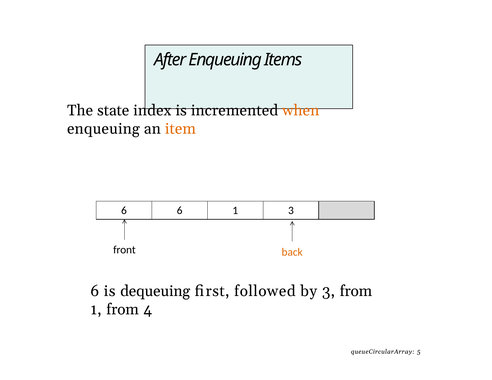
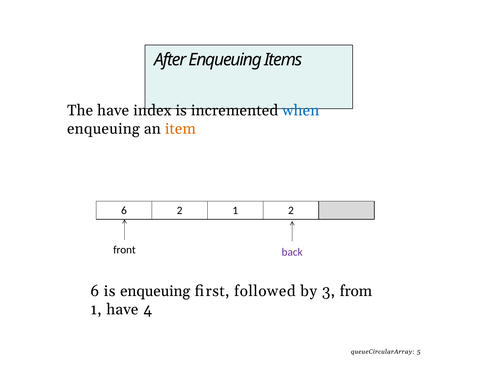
The state: state -> have (113, 111)
when colour: orange -> blue (301, 111)
6 6: 6 -> 2 (180, 210)
1 3: 3 -> 2 (291, 210)
back colour: orange -> purple (292, 252)
is dequeuing: dequeuing -> enqueuing (155, 291)
1 from: from -> have (122, 310)
